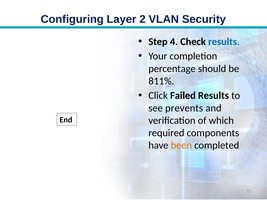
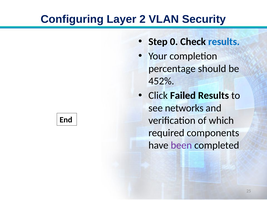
4: 4 -> 0 (174, 42)
811%: 811% -> 452% (161, 81)
prevents: prevents -> networks (184, 108)
been colour: orange -> purple (181, 146)
